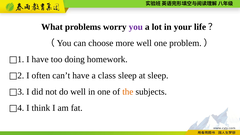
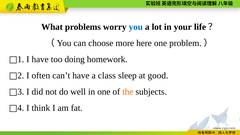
you colour: purple -> blue (136, 27)
more well: well -> here (144, 43)
at sleep: sleep -> good (158, 76)
